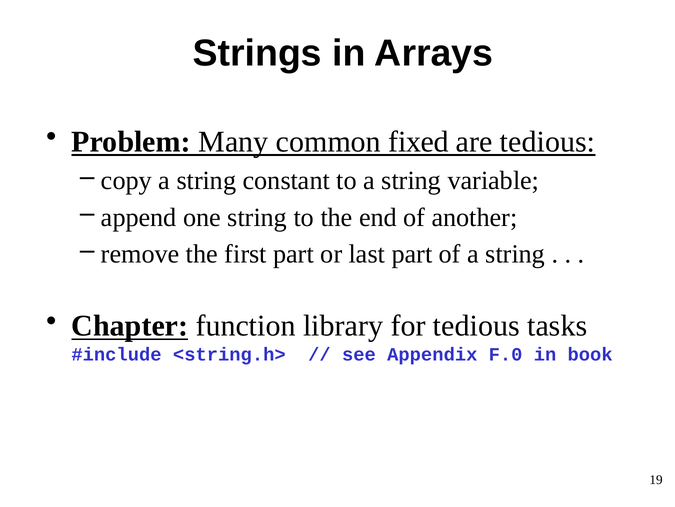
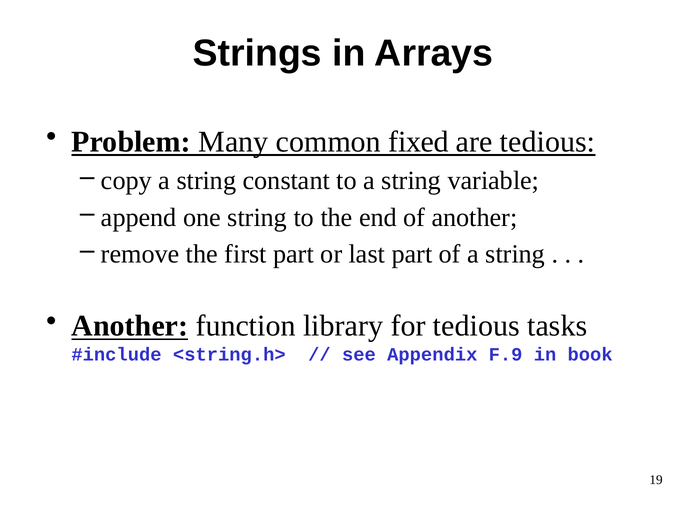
Chapter: Chapter -> Another (130, 325)
F.0: F.0 -> F.9 (506, 354)
